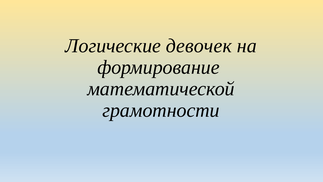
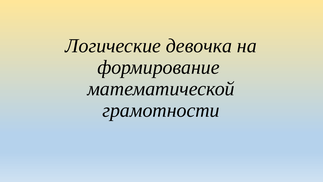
девочек: девочек -> девочка (199, 46)
